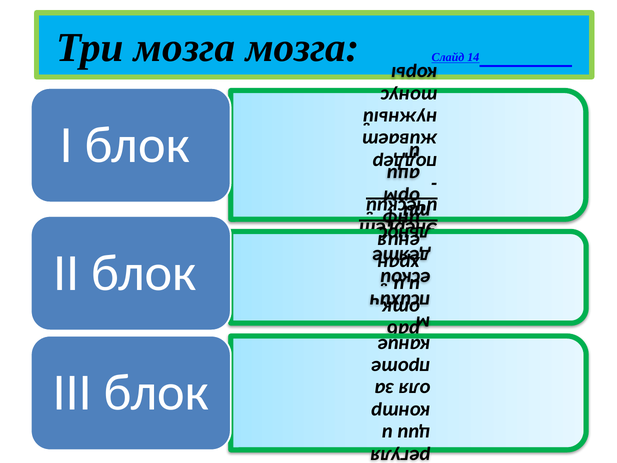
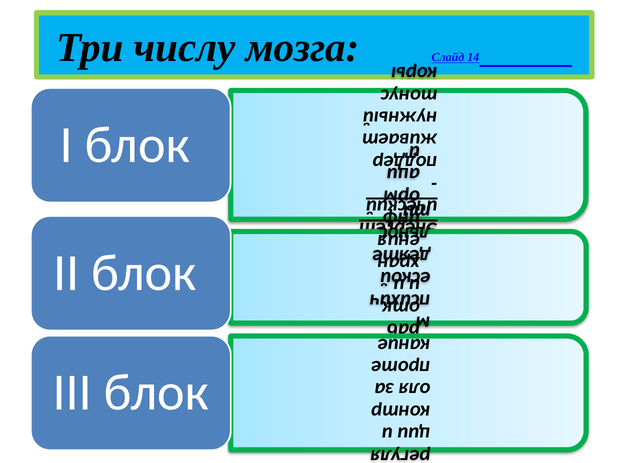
Три мозга: мозга -> числу (185, 48)
